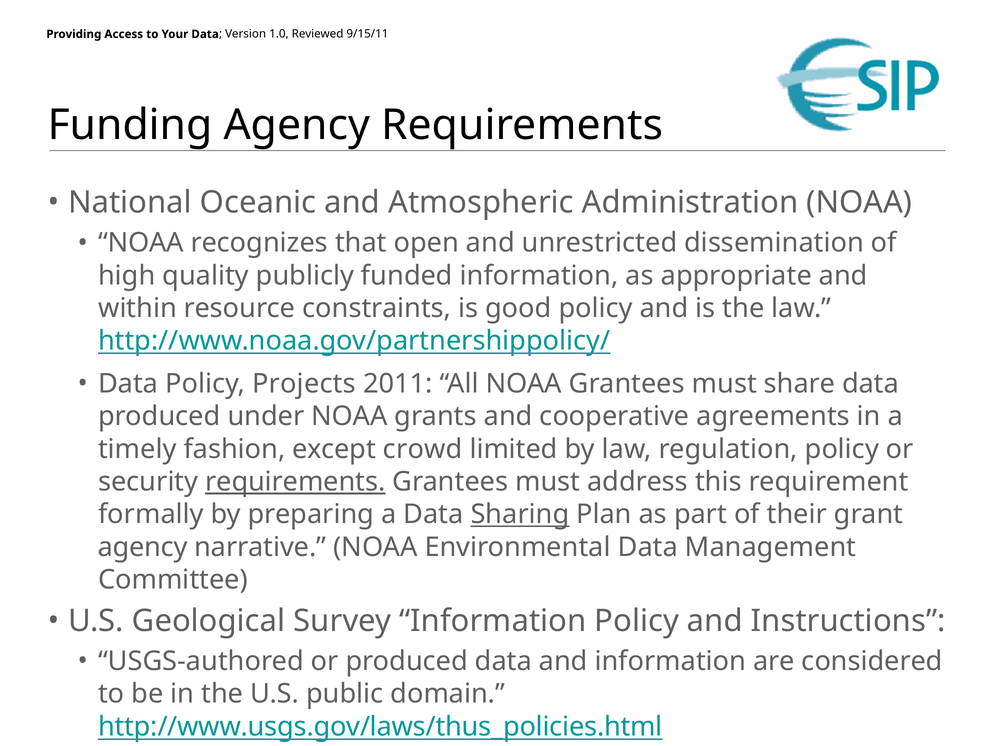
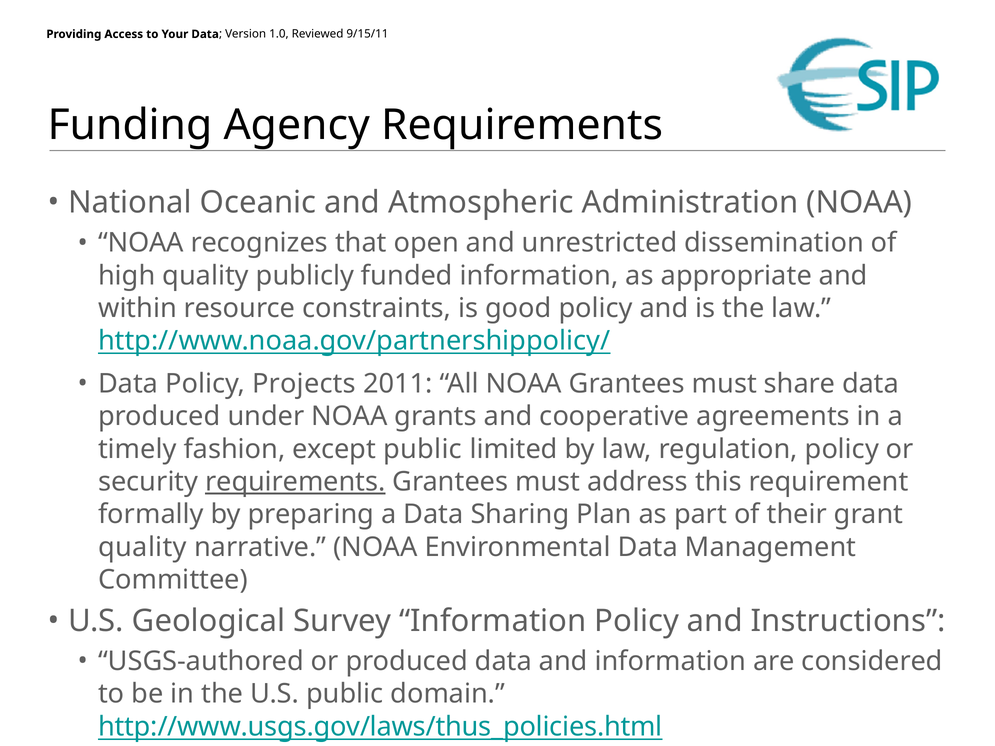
except crowd: crowd -> public (423, 449)
Sharing underline: present -> none (520, 515)
agency: agency -> quality (142, 547)
